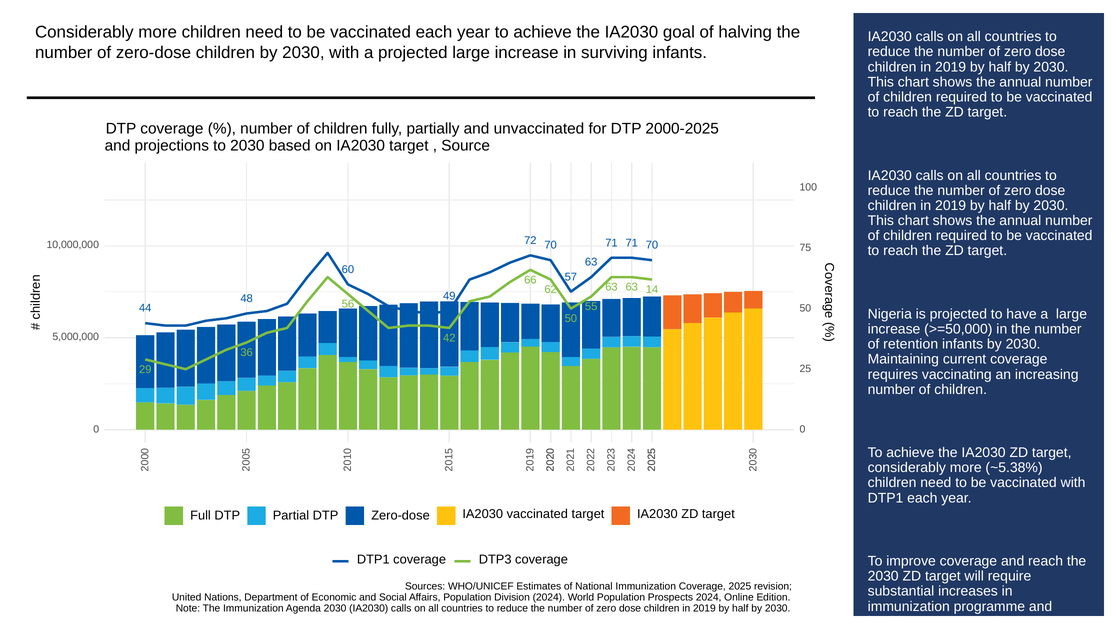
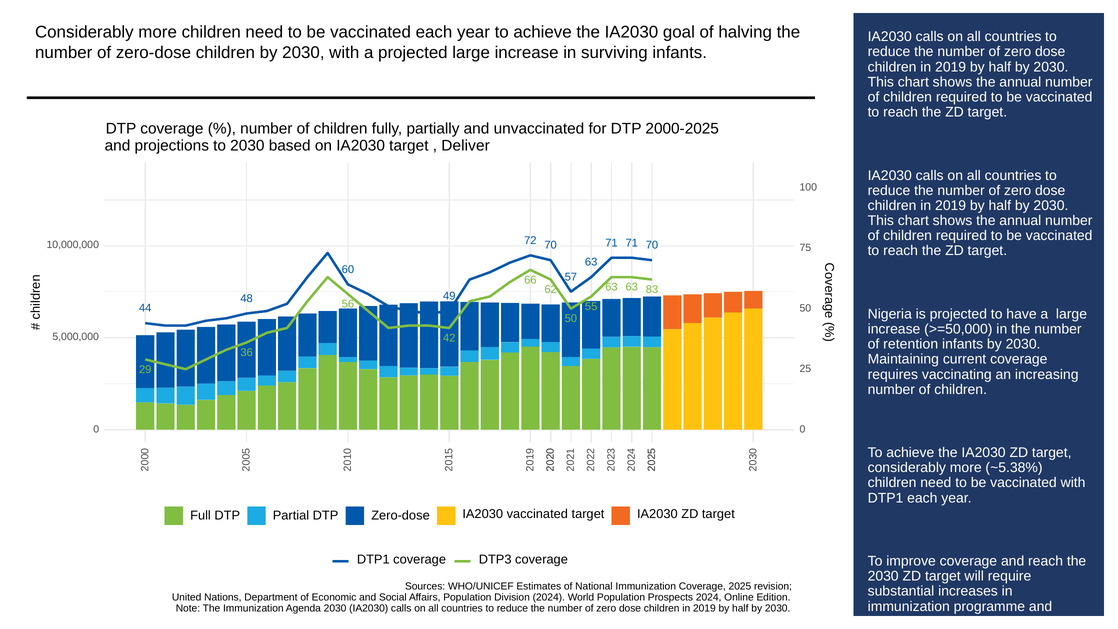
Source: Source -> Deliver (466, 145)
14: 14 -> 83 (652, 290)
